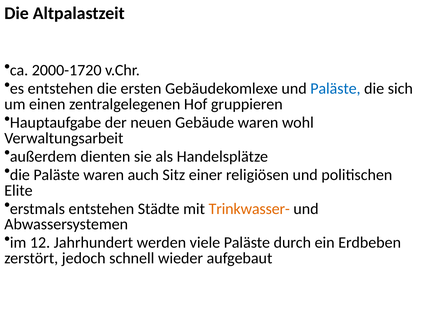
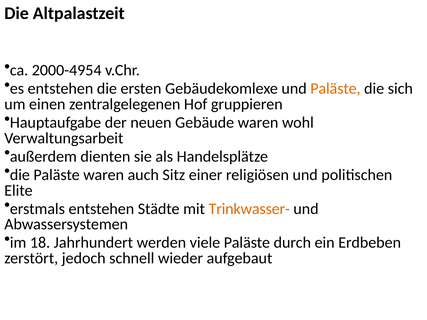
2000-1720: 2000-1720 -> 2000-4954 (67, 70)
Paläste colour: blue -> orange (335, 89)
12: 12 -> 18 (40, 243)
